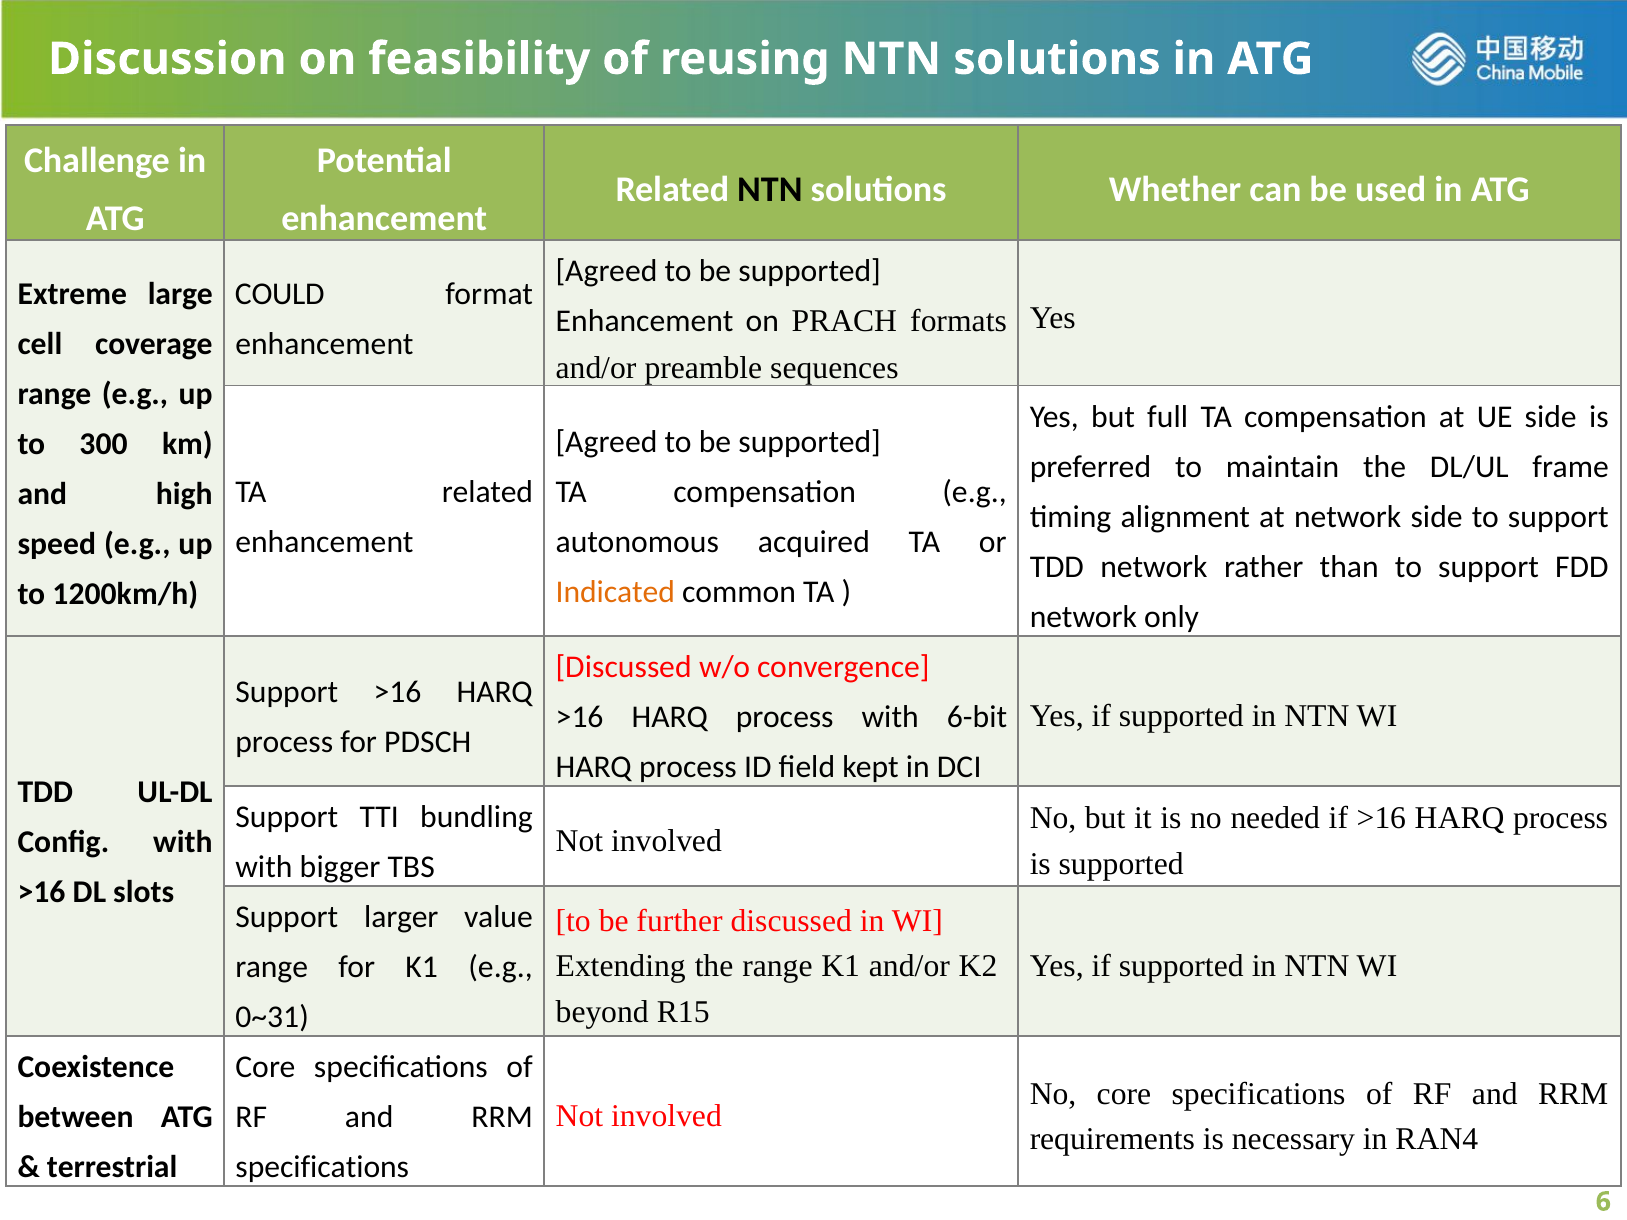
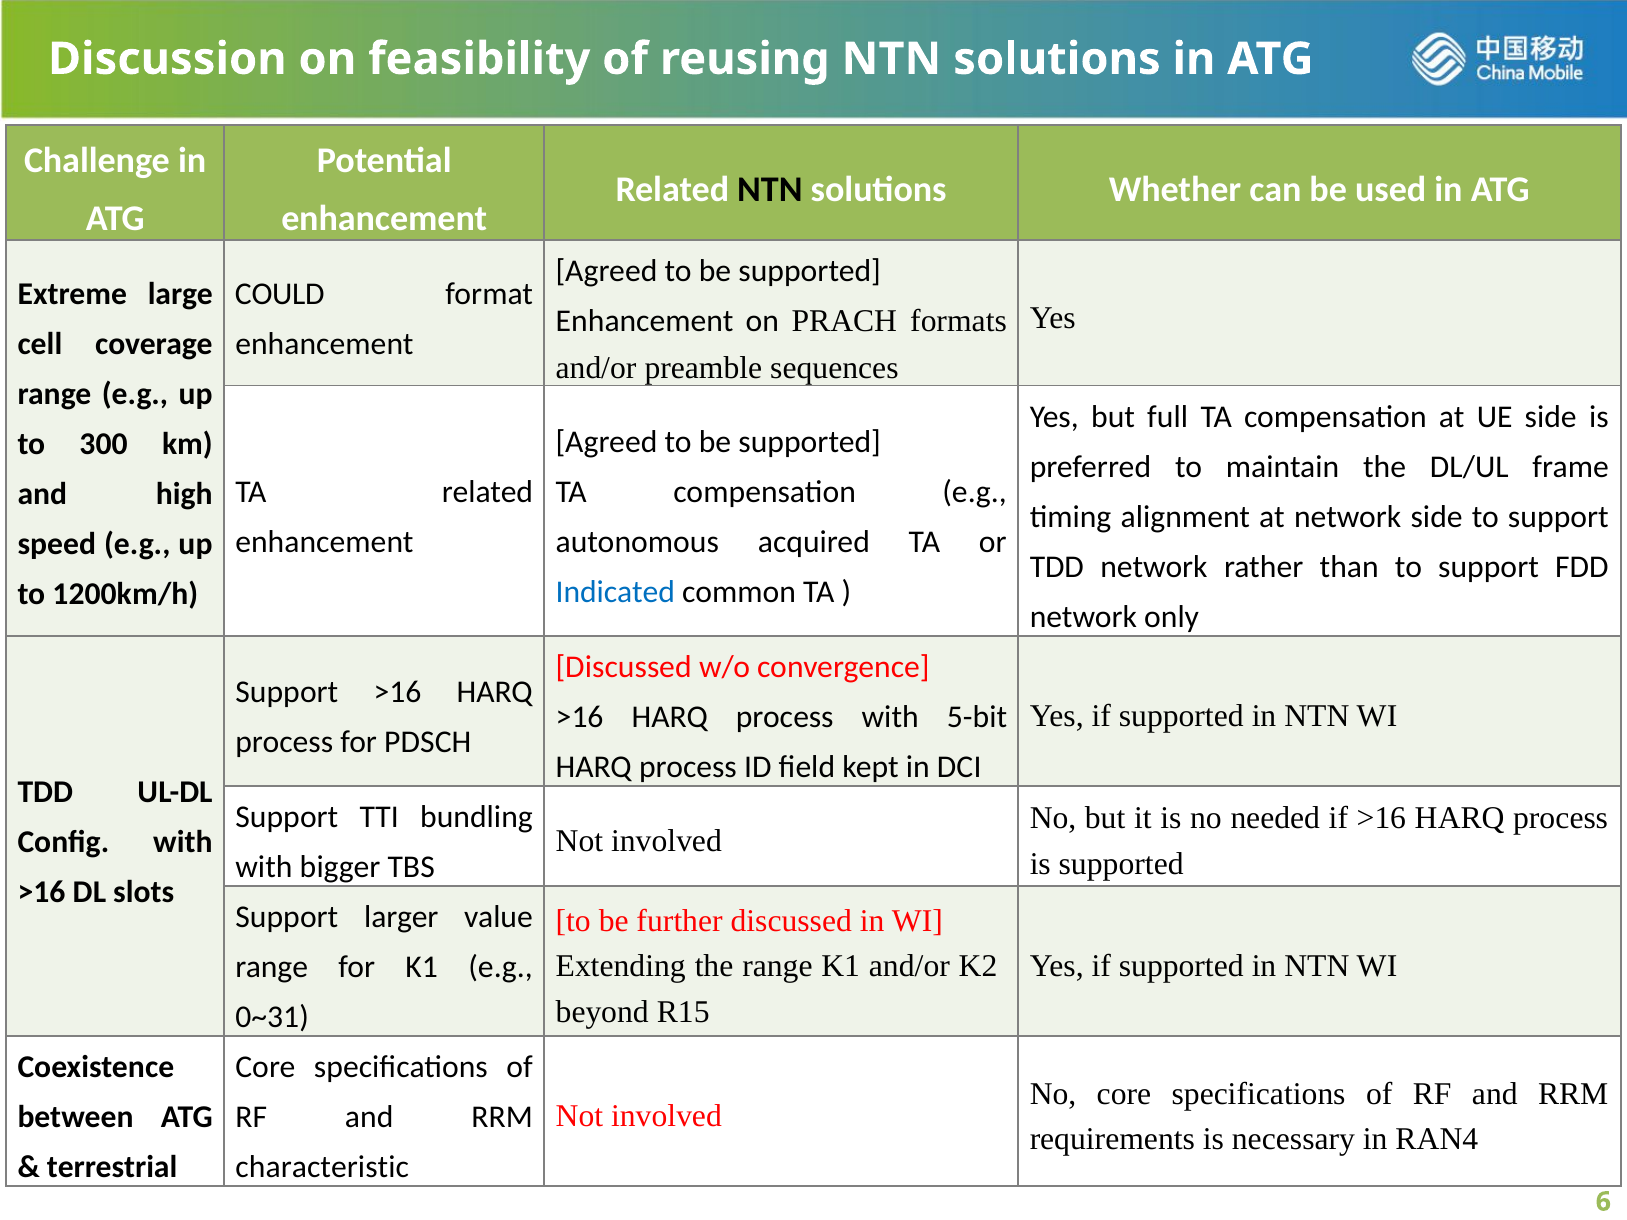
Indicated colour: orange -> blue (615, 592)
6-bit: 6-bit -> 5-bit (977, 717)
specifications: specifications -> characteristic (322, 1167)
